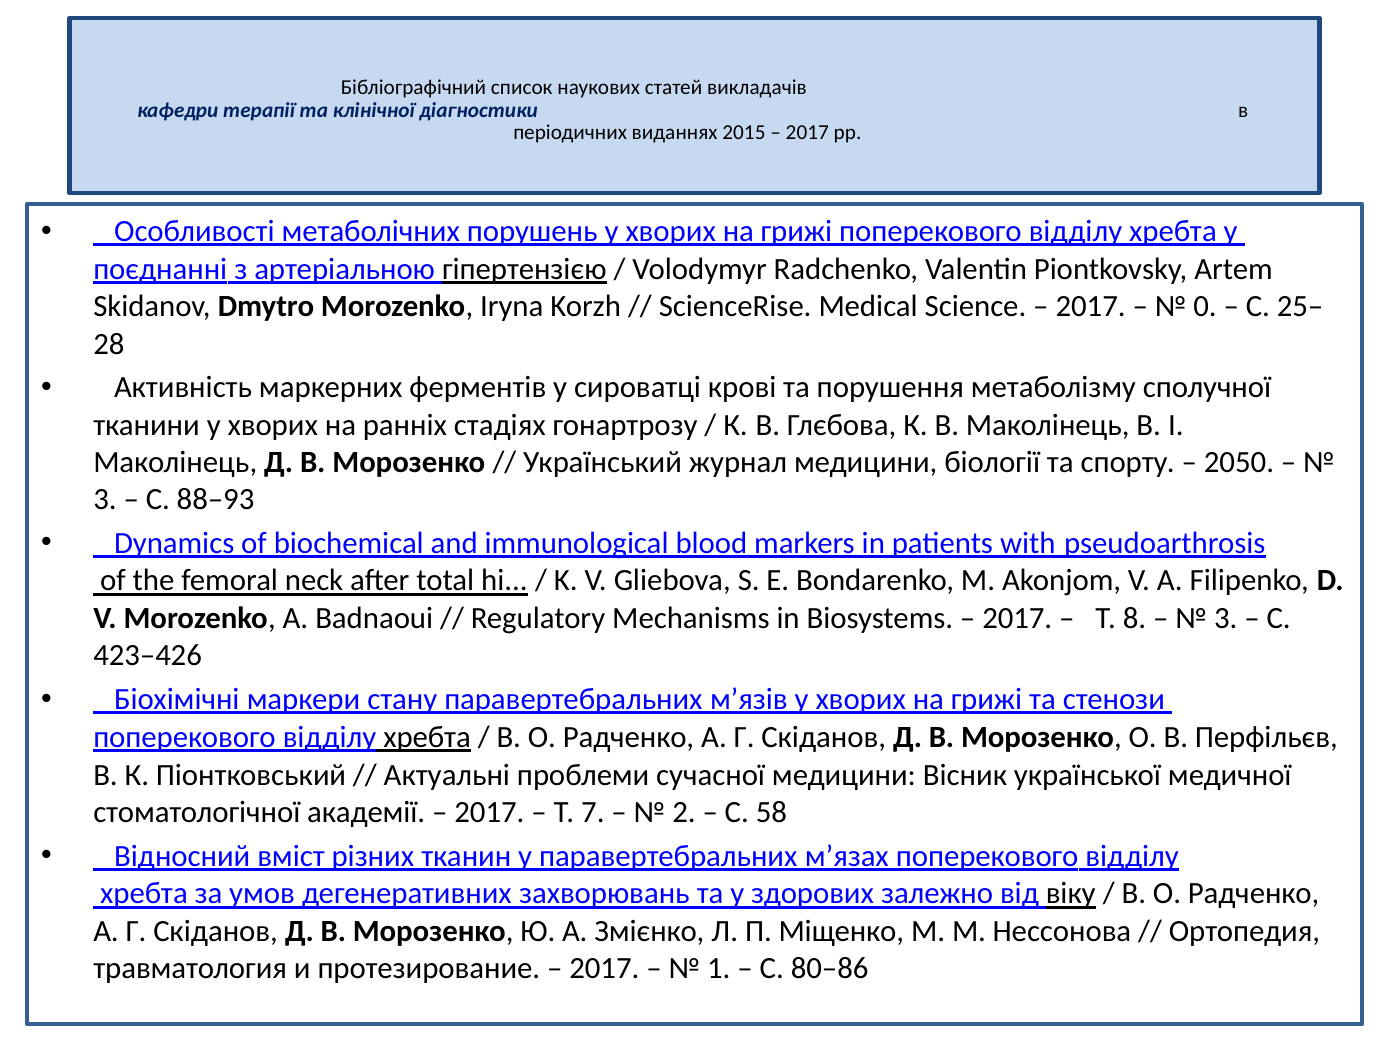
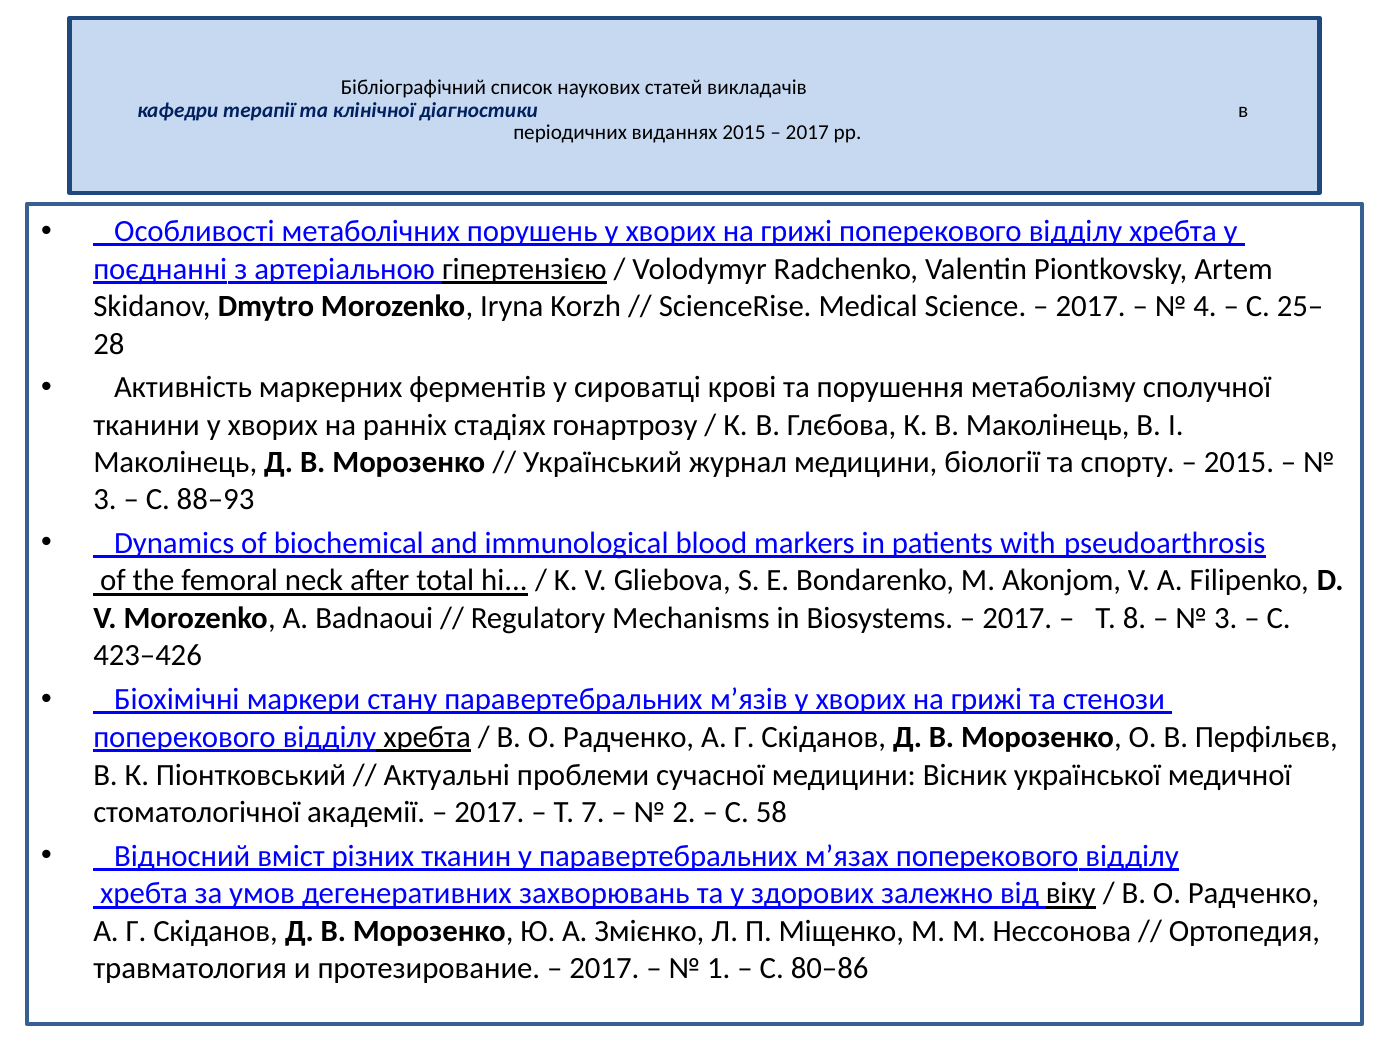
0: 0 -> 4 (1205, 307)
2050: 2050 -> 2015 (1239, 462)
